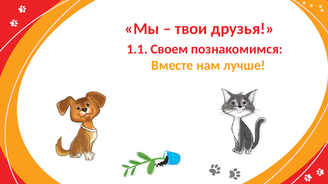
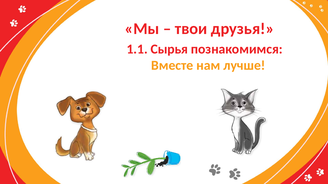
Своем: Своем -> Сырья (169, 49)
